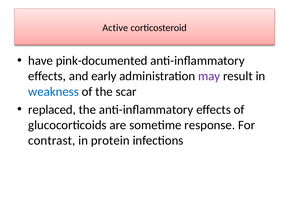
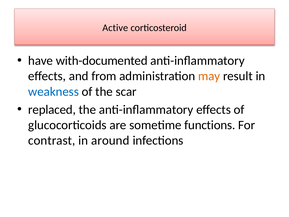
pink-documented: pink-documented -> with-documented (102, 61)
early: early -> from (104, 76)
may colour: purple -> orange (209, 76)
response: response -> functions (210, 125)
protein: protein -> around (110, 140)
